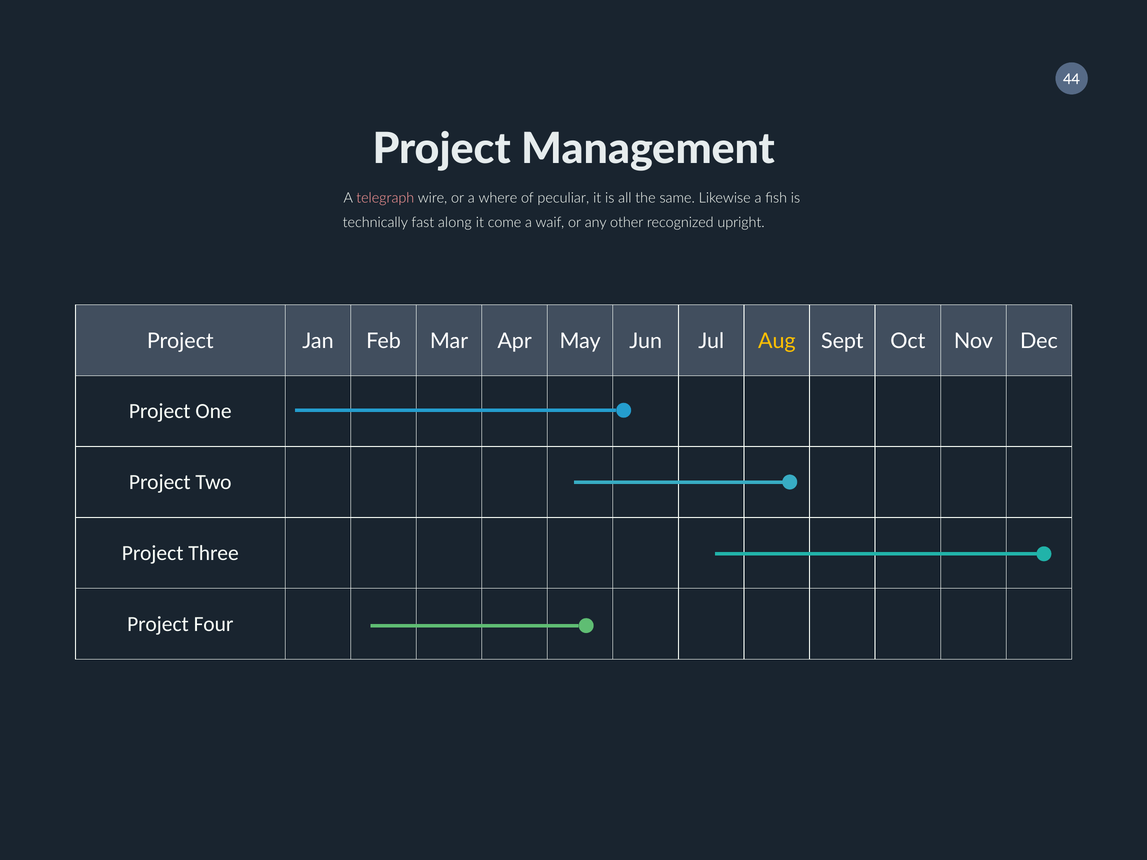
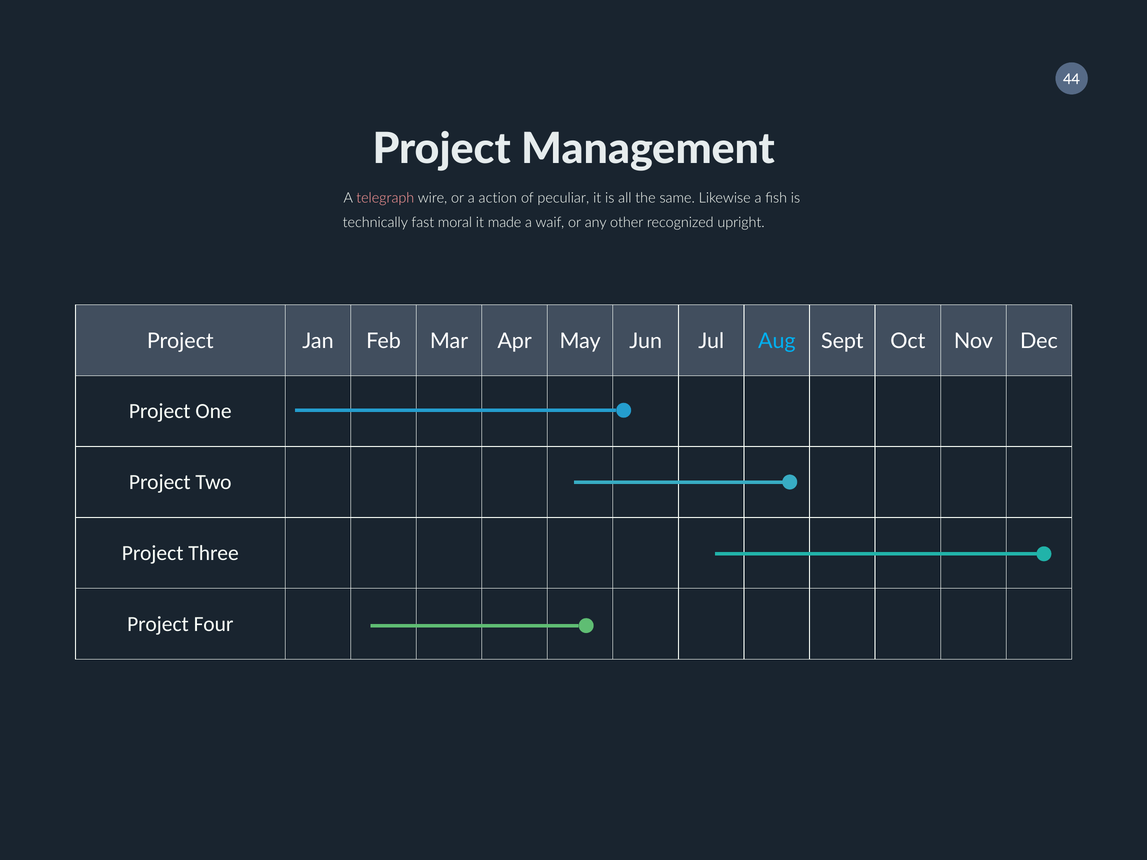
where: where -> action (498, 198)
along: along -> moral (455, 222)
come: come -> made (505, 222)
Aug colour: yellow -> light blue (777, 341)
